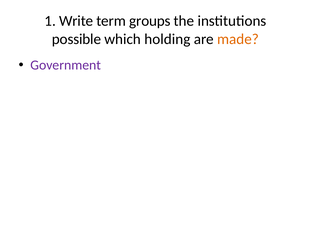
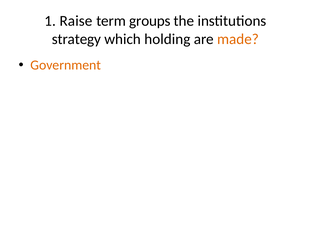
Write: Write -> Raise (76, 21)
possible: possible -> strategy (76, 39)
Government colour: purple -> orange (66, 65)
